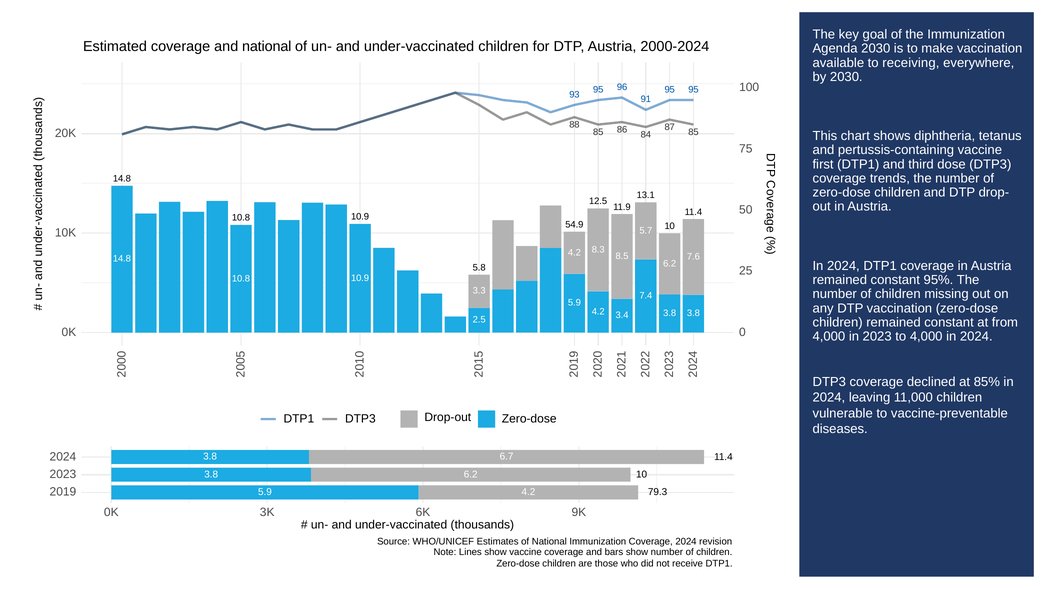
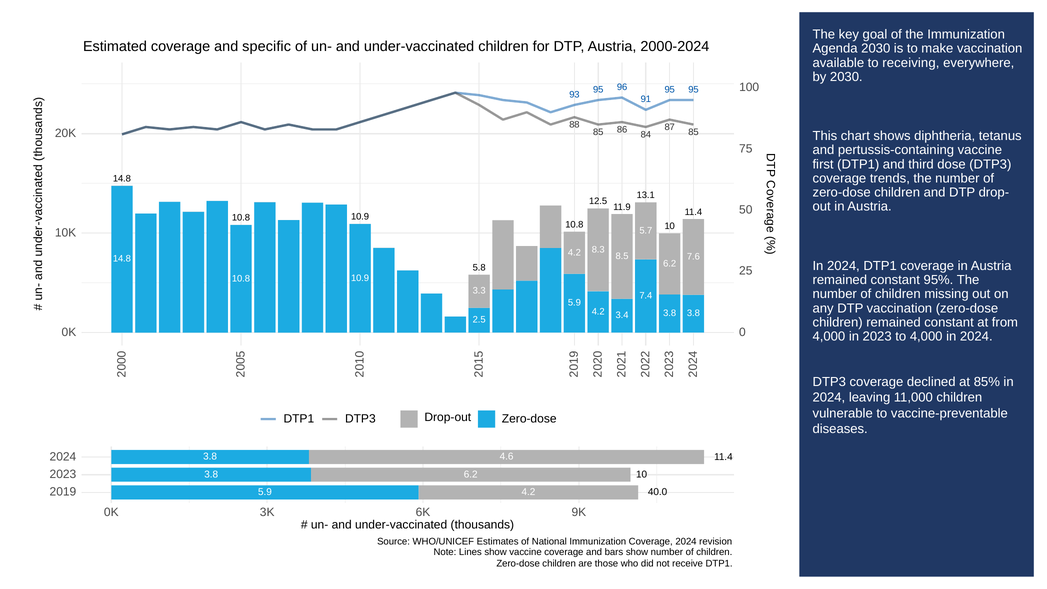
and national: national -> specific (267, 46)
54.9: 54.9 -> 10.8 (574, 225)
6.7: 6.7 -> 4.6 (507, 457)
79.3: 79.3 -> 40.0 (658, 492)
